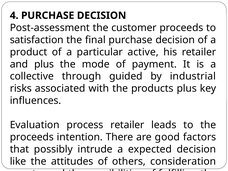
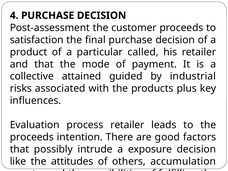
active: active -> called (143, 52)
and plus: plus -> that (44, 64)
through: through -> attained (82, 76)
expected: expected -> exposure (150, 149)
consideration: consideration -> accumulation (183, 161)
